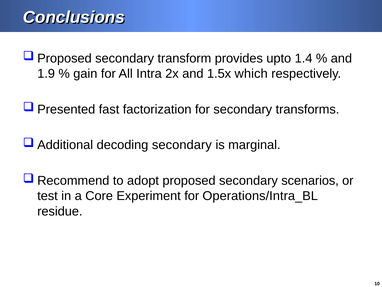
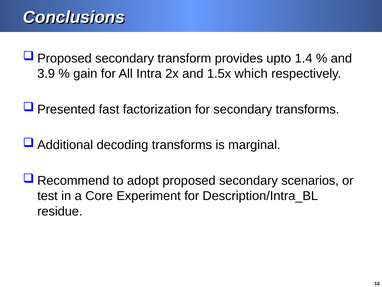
1.9: 1.9 -> 3.9 (46, 73)
decoding secondary: secondary -> transforms (182, 145)
Operations/Intra_BL: Operations/Intra_BL -> Description/Intra_BL (260, 196)
